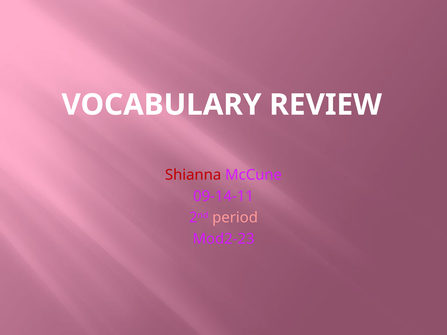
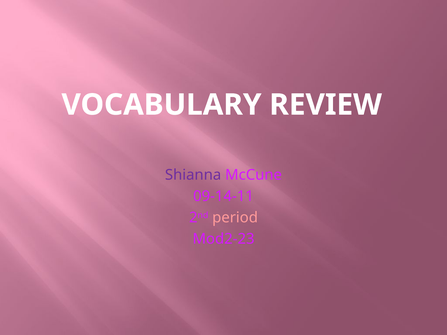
Shianna colour: red -> purple (193, 175)
